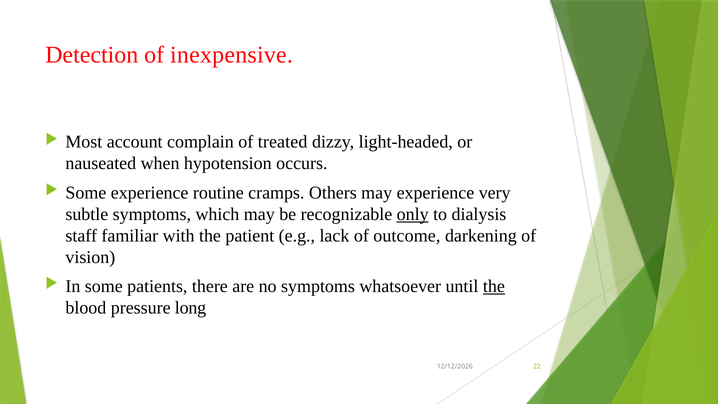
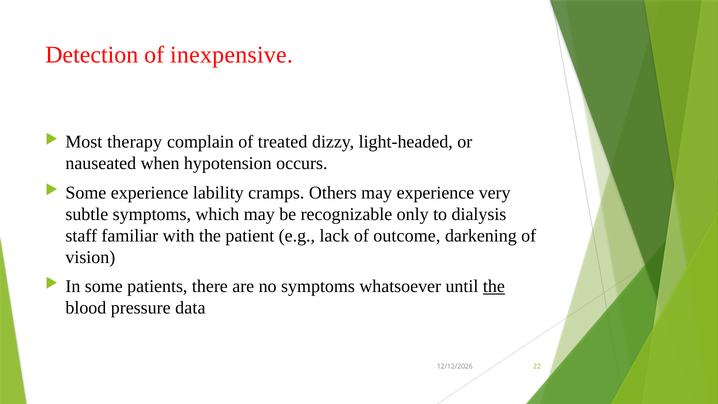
account: account -> therapy (135, 142)
routine: routine -> lability (218, 193)
only underline: present -> none (413, 214)
long: long -> data (190, 308)
